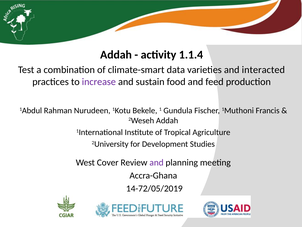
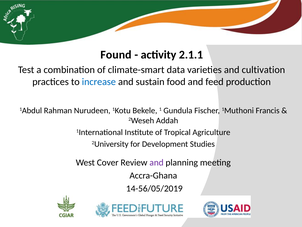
Addah: Addah -> Found (116, 55)
1.1.4: 1.1.4 -> 2.1.1 (191, 55)
interacted: interacted -> cultivation (263, 70)
increase colour: purple -> blue (99, 82)
14-72/05/2019: 14-72/05/2019 -> 14-56/05/2019 (154, 188)
